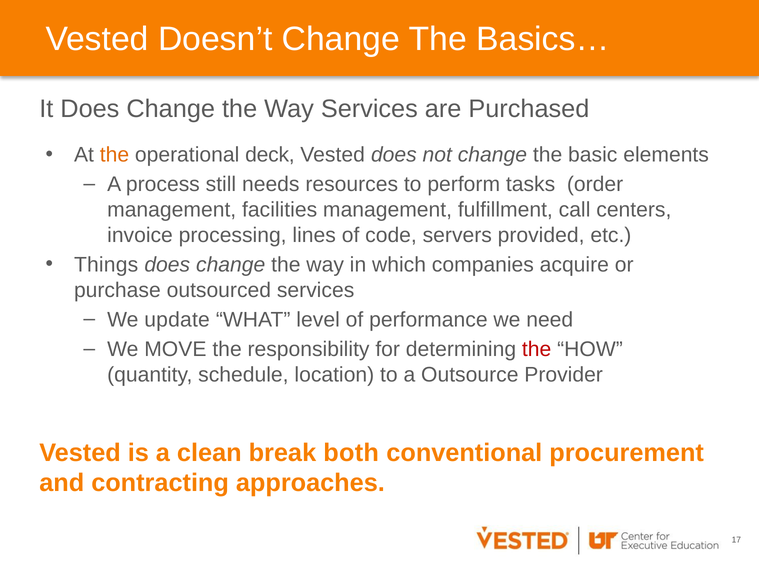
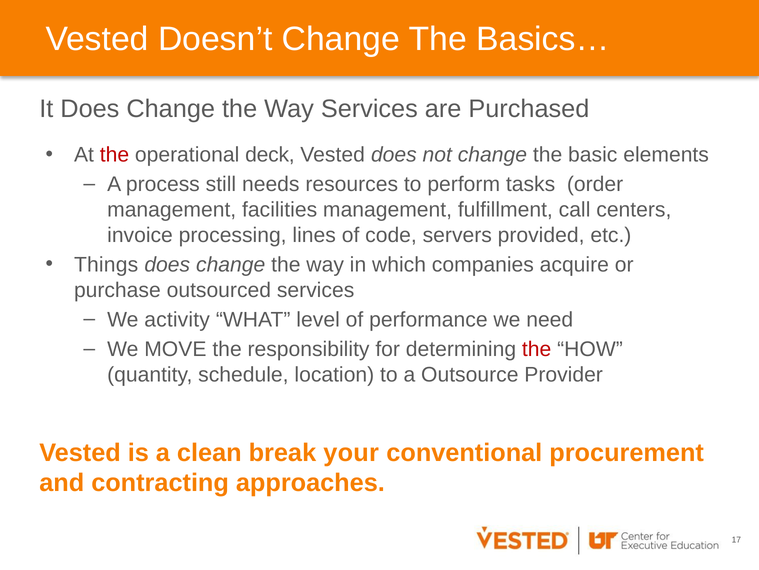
the colour: orange -> red (114, 155)
update: update -> activity (177, 319)
both: both -> your (351, 452)
